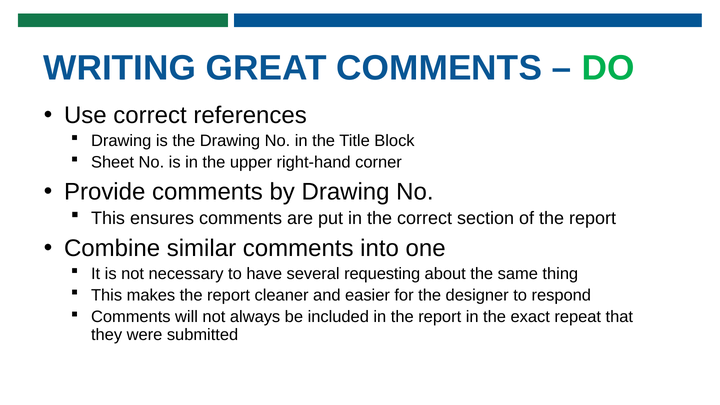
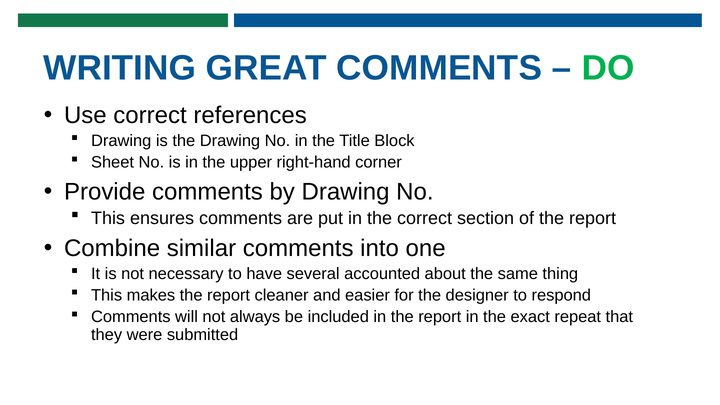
requesting: requesting -> accounted (382, 274)
